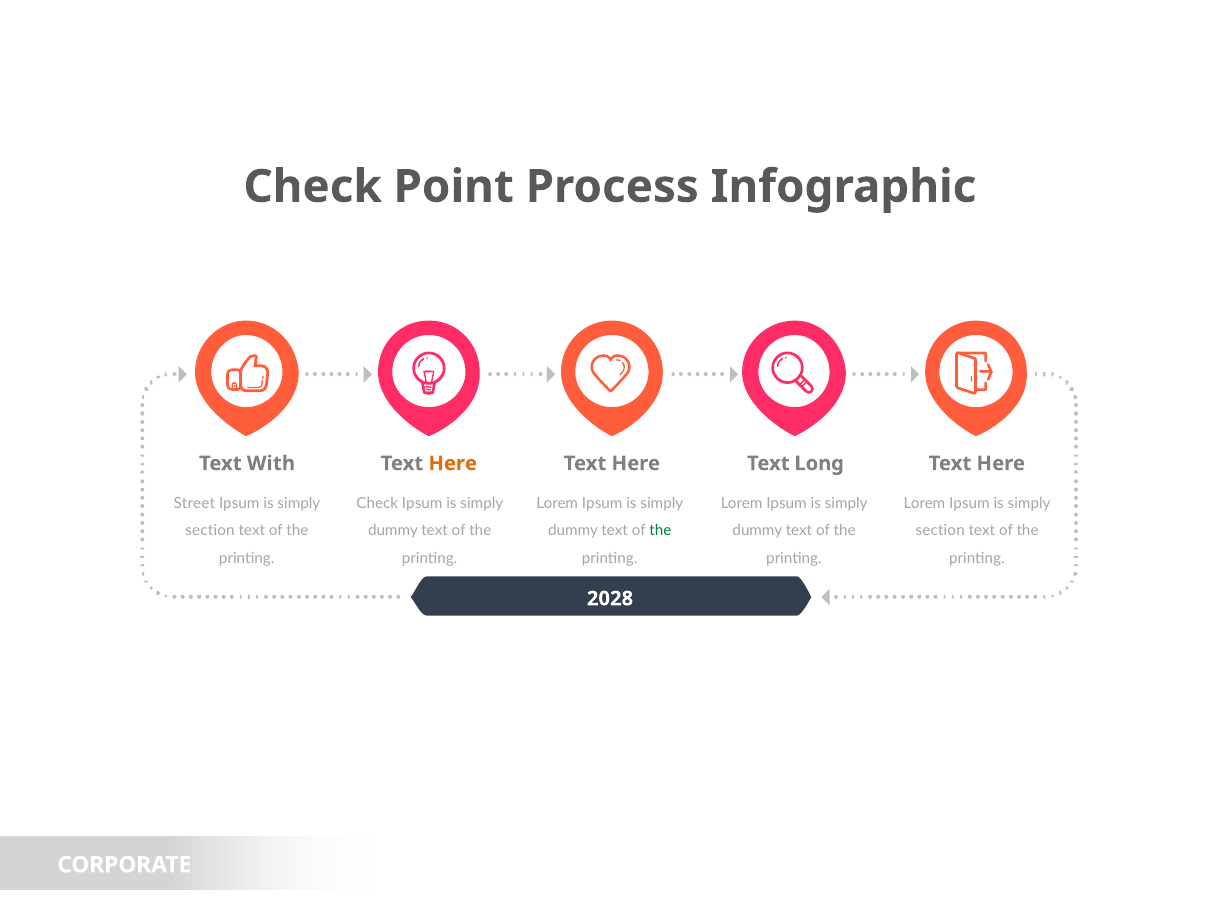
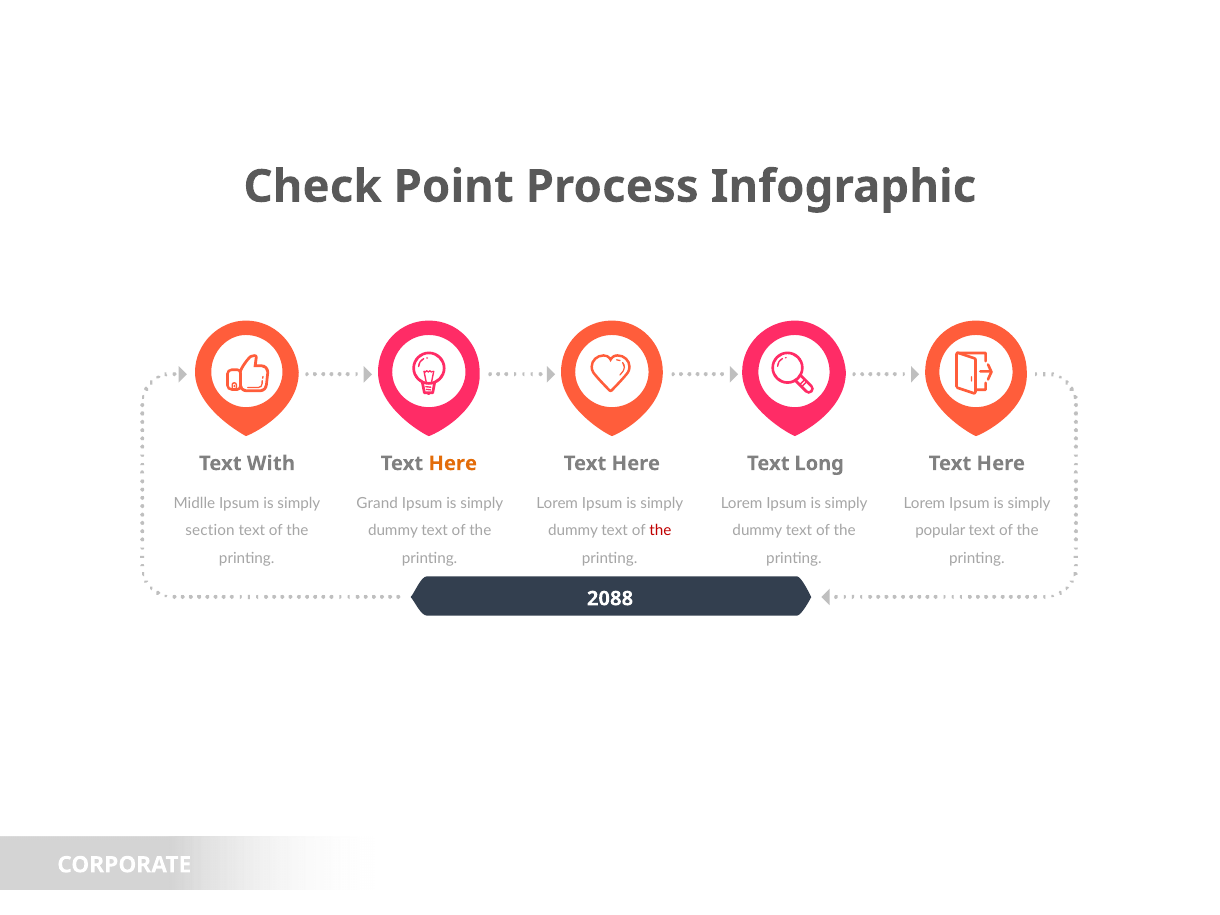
Street: Street -> Midlle (194, 503)
Check: Check -> Grand (377, 503)
the colour: green -> red (660, 531)
section: section -> popular (940, 531)
2028: 2028 -> 2088 (610, 599)
